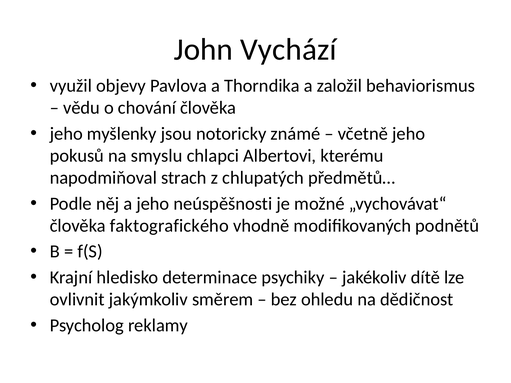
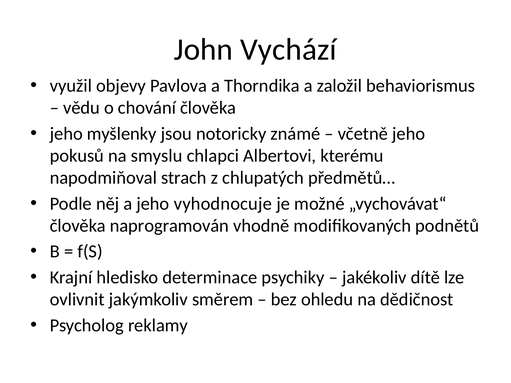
neúspěšnosti: neúspěšnosti -> vyhodnocuje (223, 204)
faktografického: faktografického -> naprogramován (169, 226)
